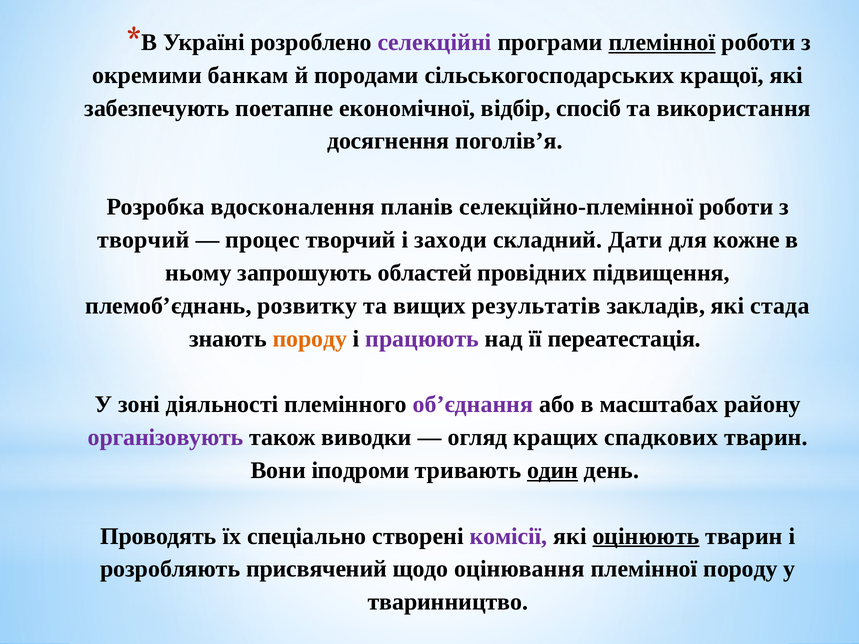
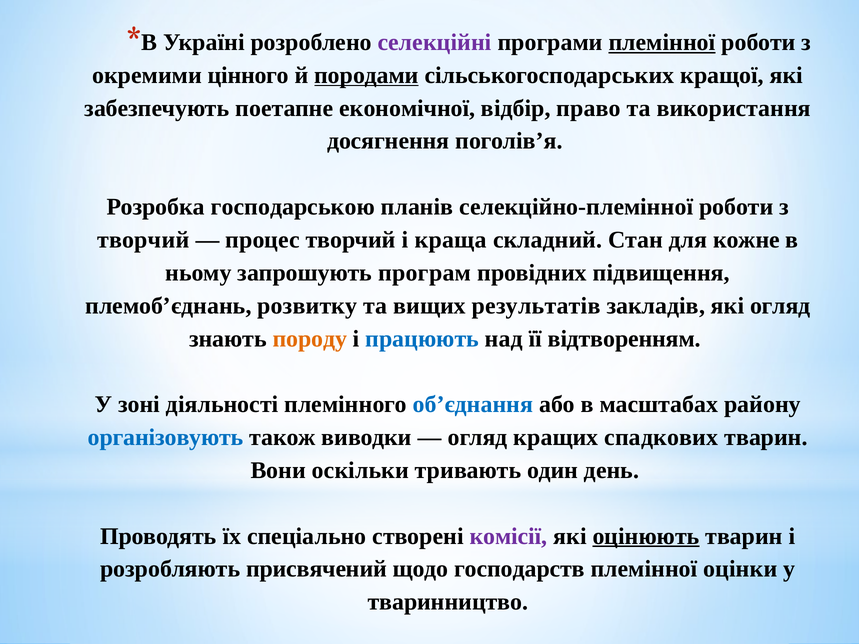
банкам: банкам -> цінного (248, 75)
породами underline: none -> present (366, 75)
спосіб: спосіб -> право (589, 108)
вдосконалення: вдосконалення -> господарською (293, 207)
заходи: заходи -> краща (451, 240)
Дати: Дати -> Стан (635, 240)
областей: областей -> програм (425, 273)
які стада: стада -> огляд (780, 306)
працюють colour: purple -> blue (422, 339)
переатестація: переатестація -> відтворенням (624, 339)
об’єднання colour: purple -> blue (473, 405)
організовують colour: purple -> blue (166, 438)
іподроми: іподроми -> оскільки (360, 471)
один underline: present -> none (553, 471)
оцінювання: оцінювання -> господарств (519, 569)
племінної породу: породу -> оцінки (740, 569)
